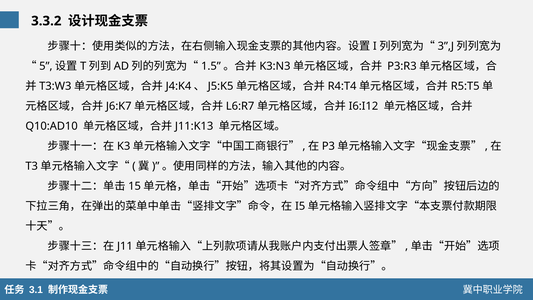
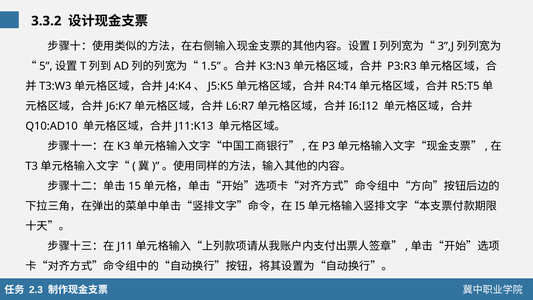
3.1: 3.1 -> 2.3 (36, 290)
